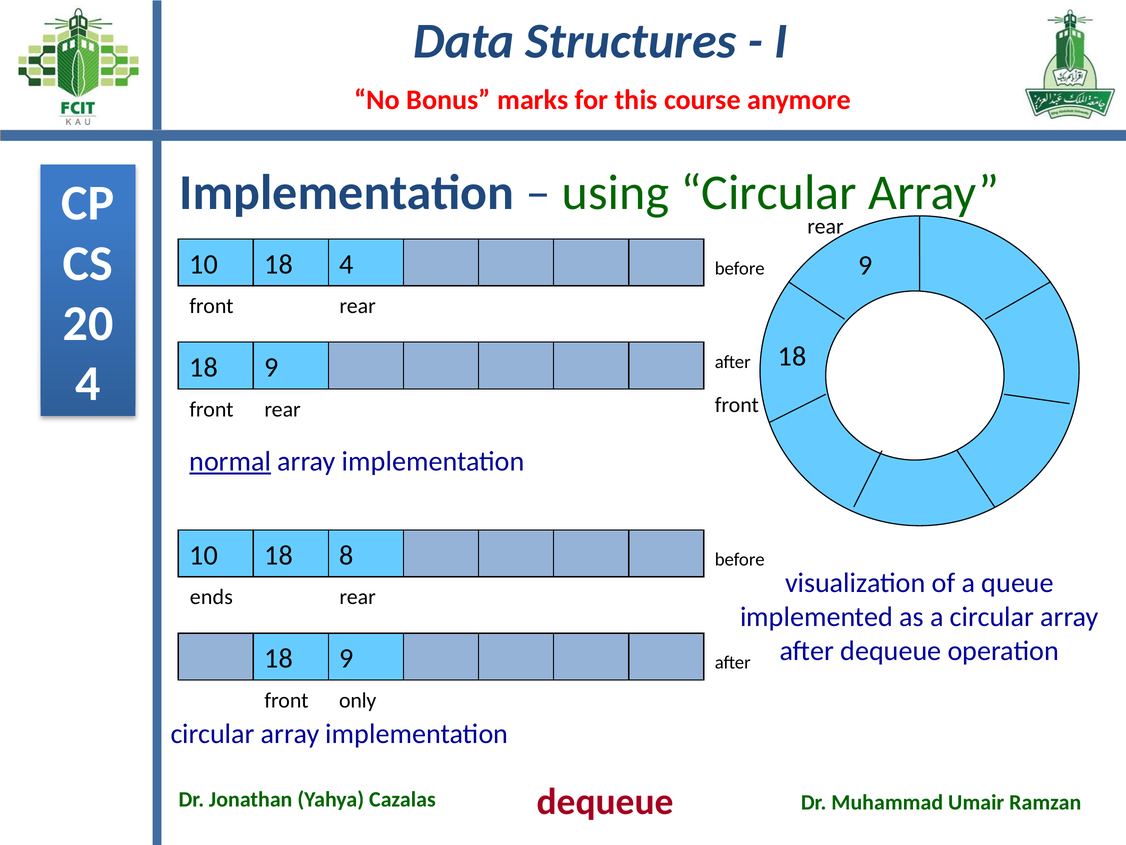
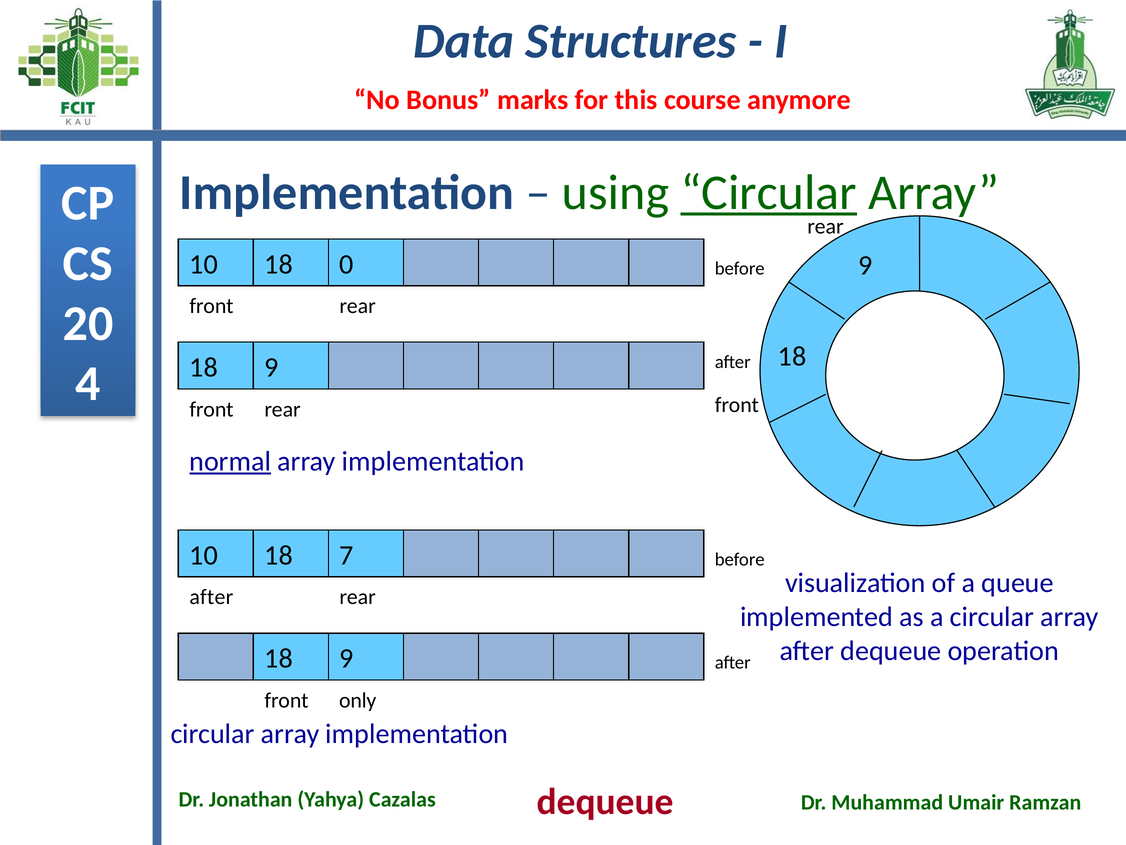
Circular underline: none -> present (769, 192)
18 4: 4 -> 0 (347, 264)
8: 8 -> 7 (347, 555)
ends: ends -> after (211, 597)
